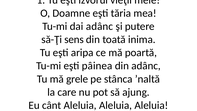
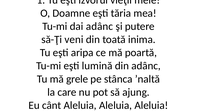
sens: sens -> veni (74, 39)
pâinea: pâinea -> lumină (97, 66)
